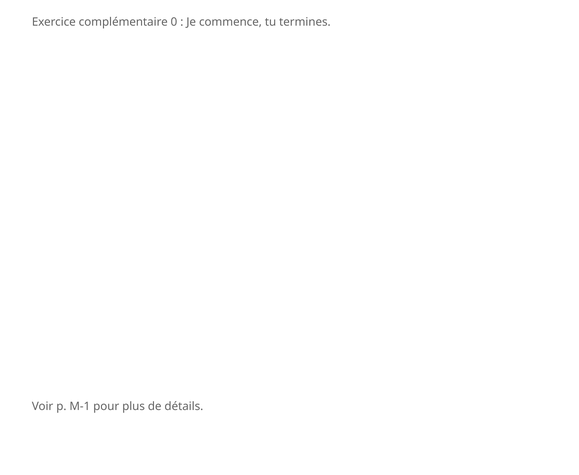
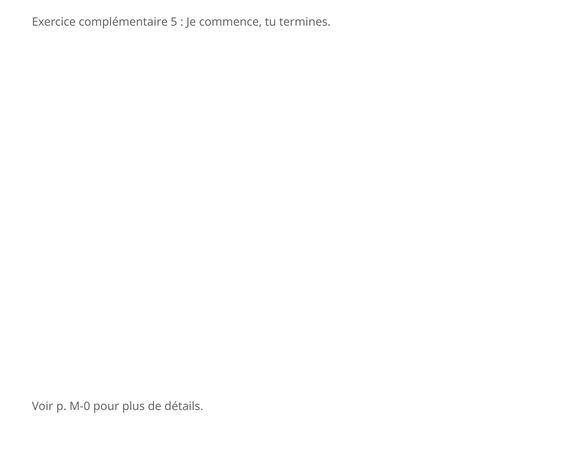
0: 0 -> 5 (174, 22)
M-1: M-1 -> M-0 (80, 406)
